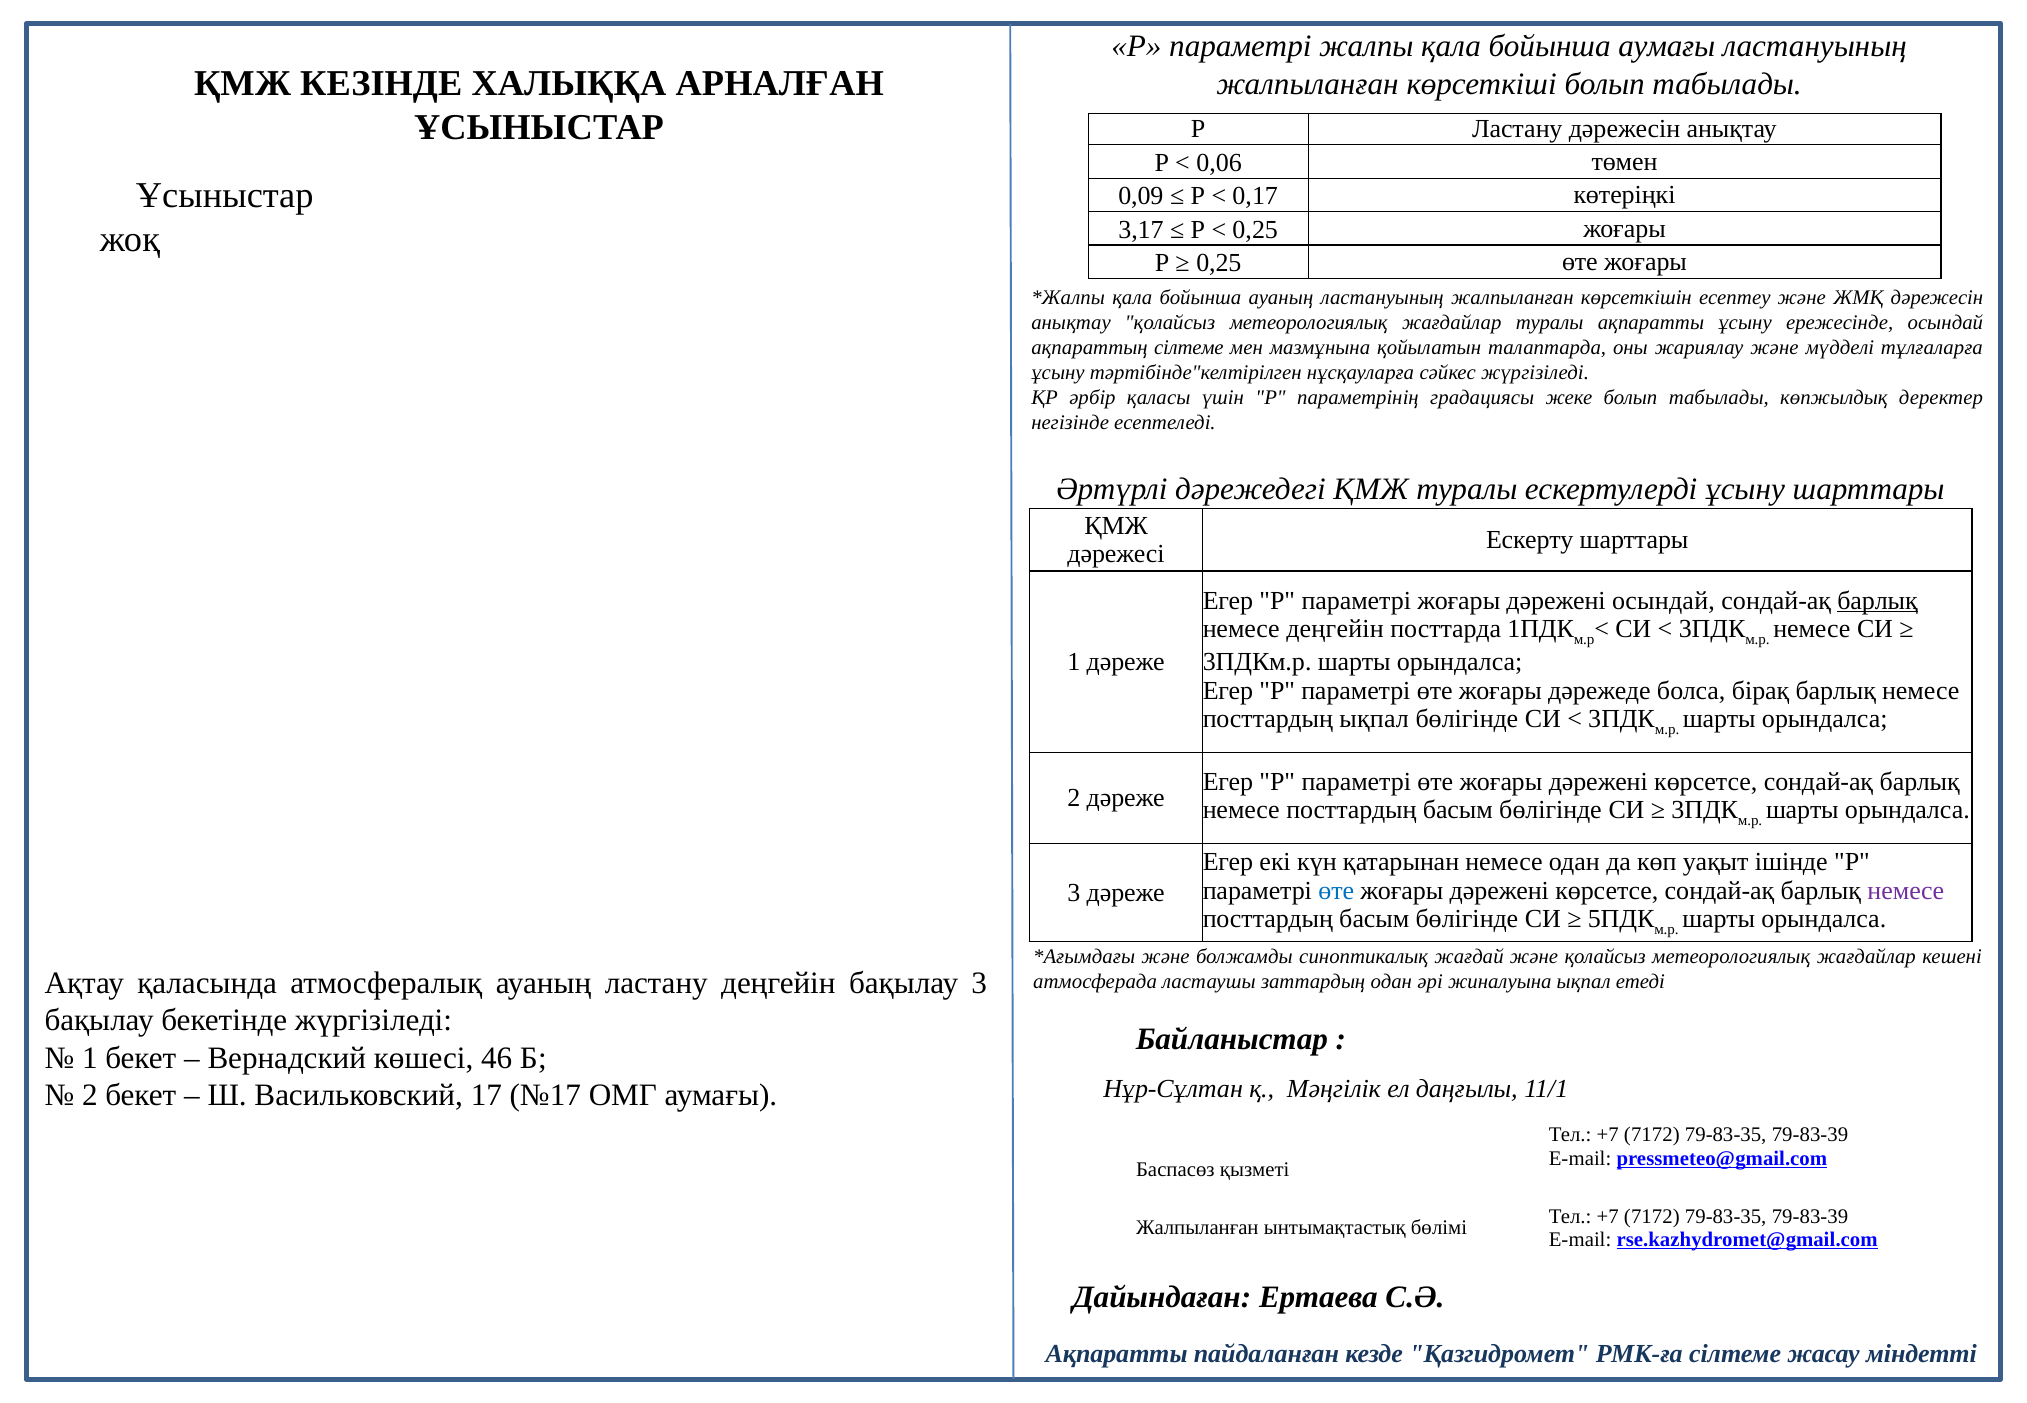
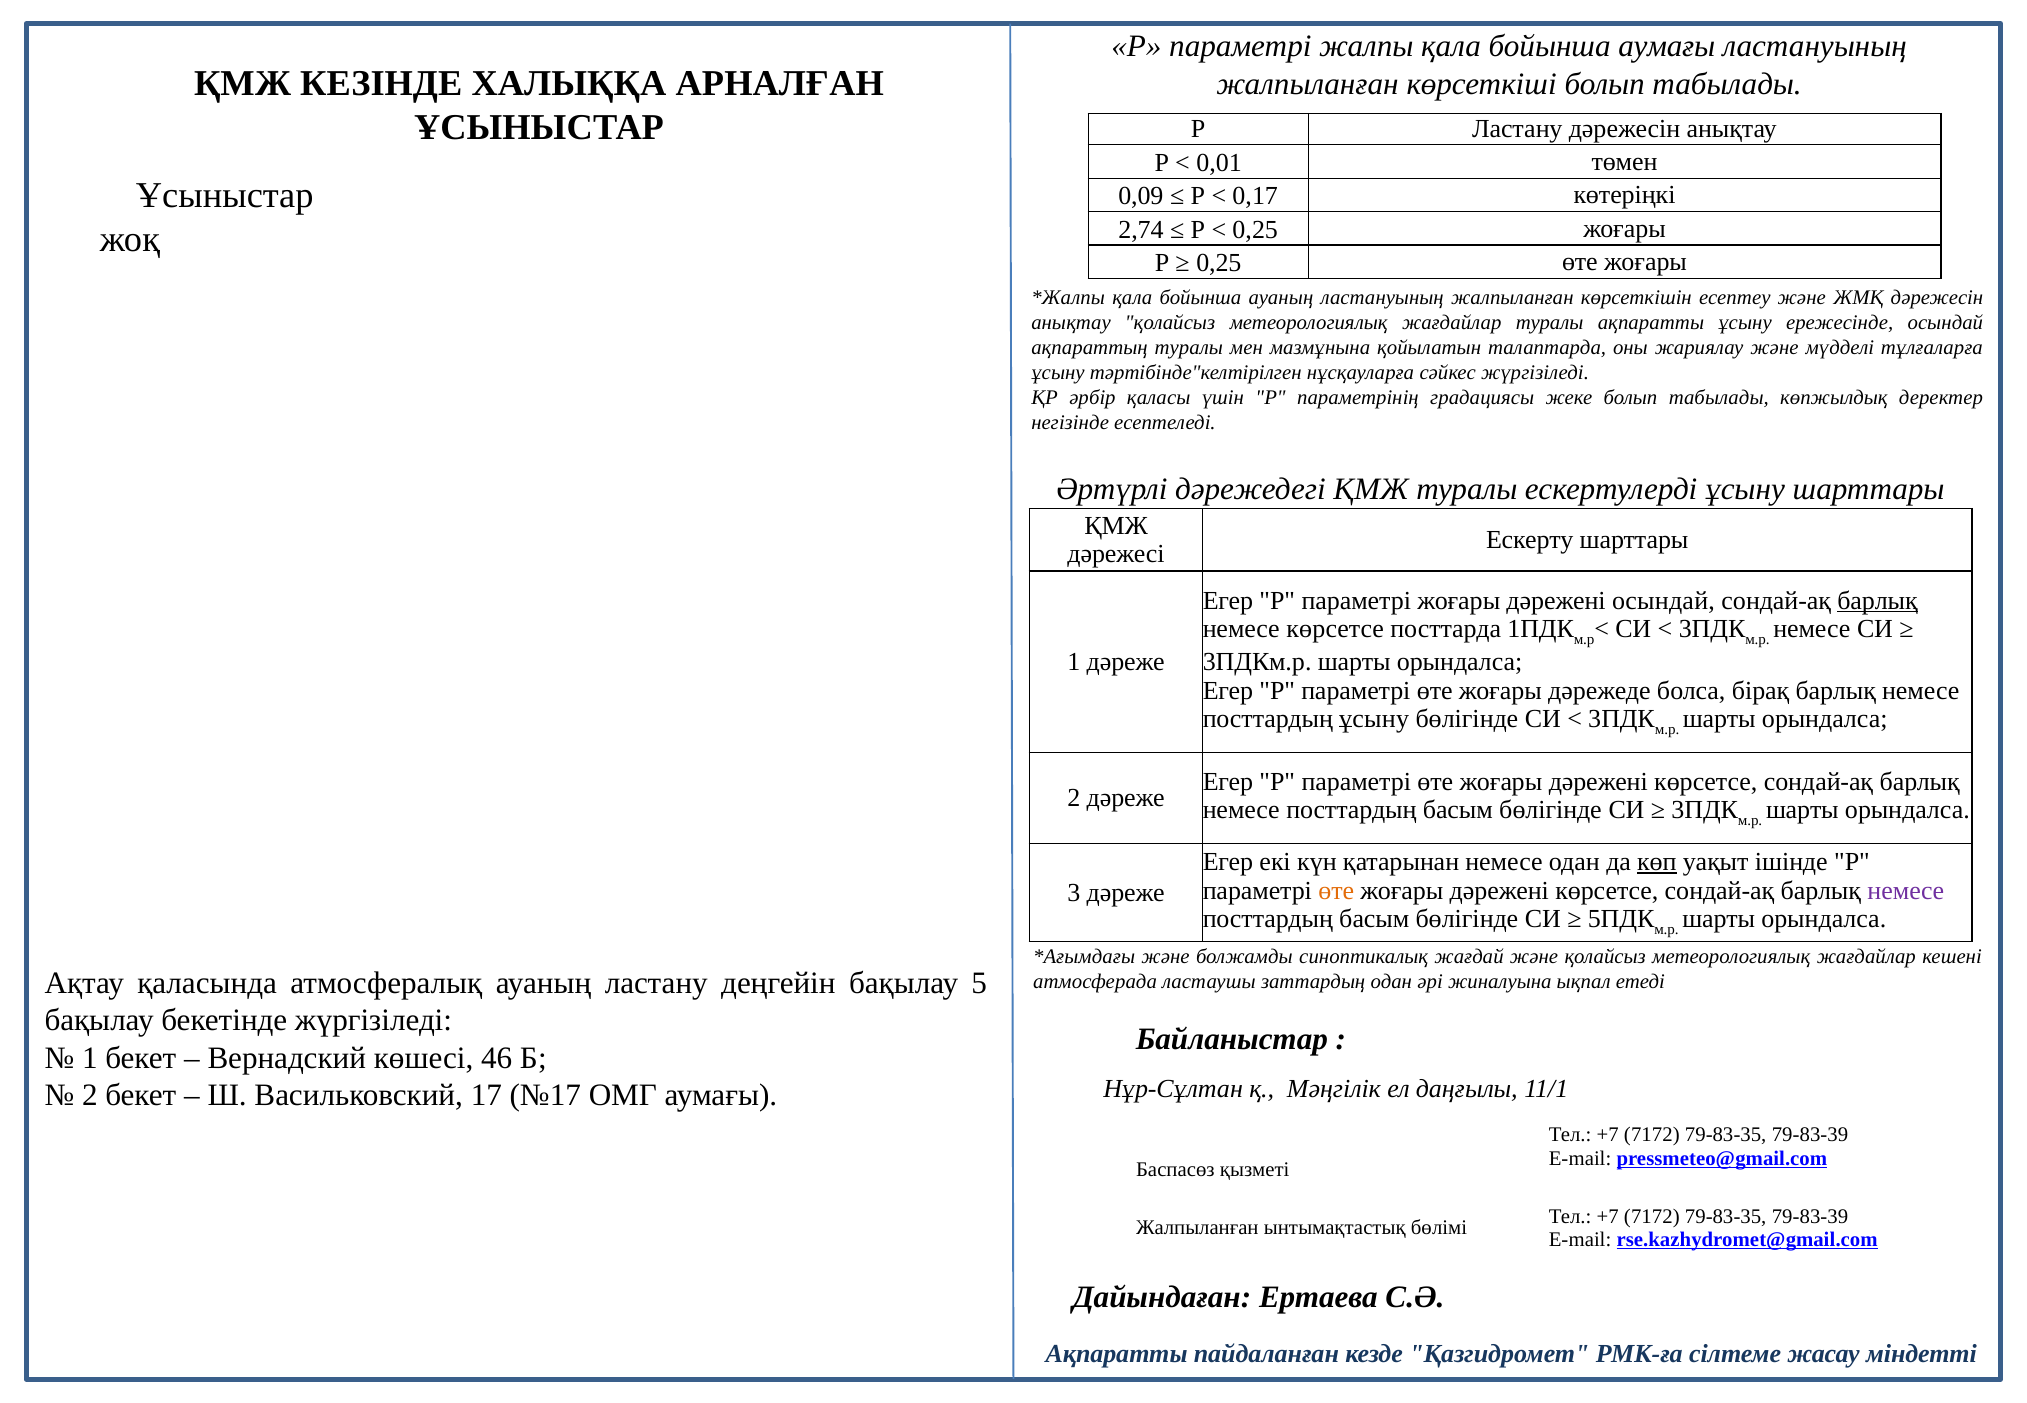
0,06: 0,06 -> 0,01 (1219, 163)
3,17: 3,17 -> 2,74 (1141, 230)
ақпараттың сілтеме: сілтеме -> туралы (1189, 348)
немесе деңгейін: деңгейін -> көрсетсе (1335, 629)
посттардың ықпал: ықпал -> ұсыну (1374, 719)
көп underline: none -> present (1657, 862)
өте colour: blue -> orange (1336, 891)
бақылау 3: 3 -> 5 (979, 983)
